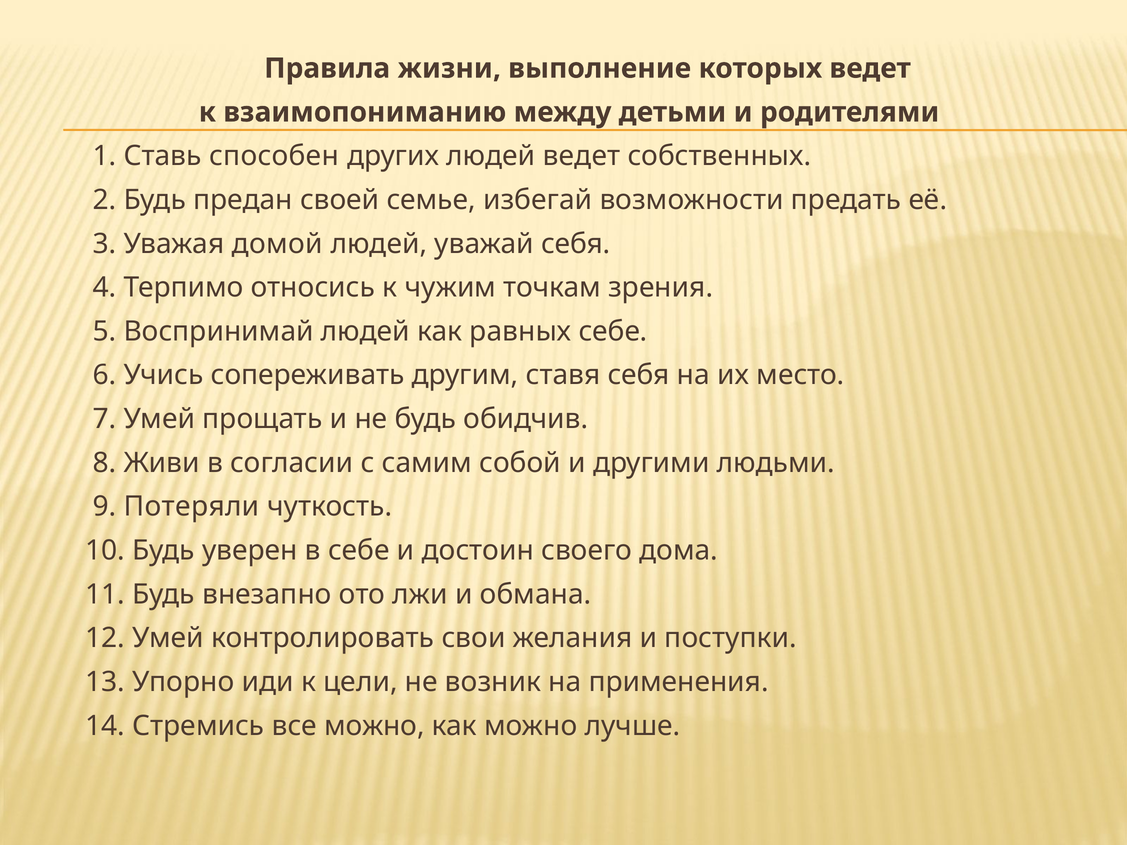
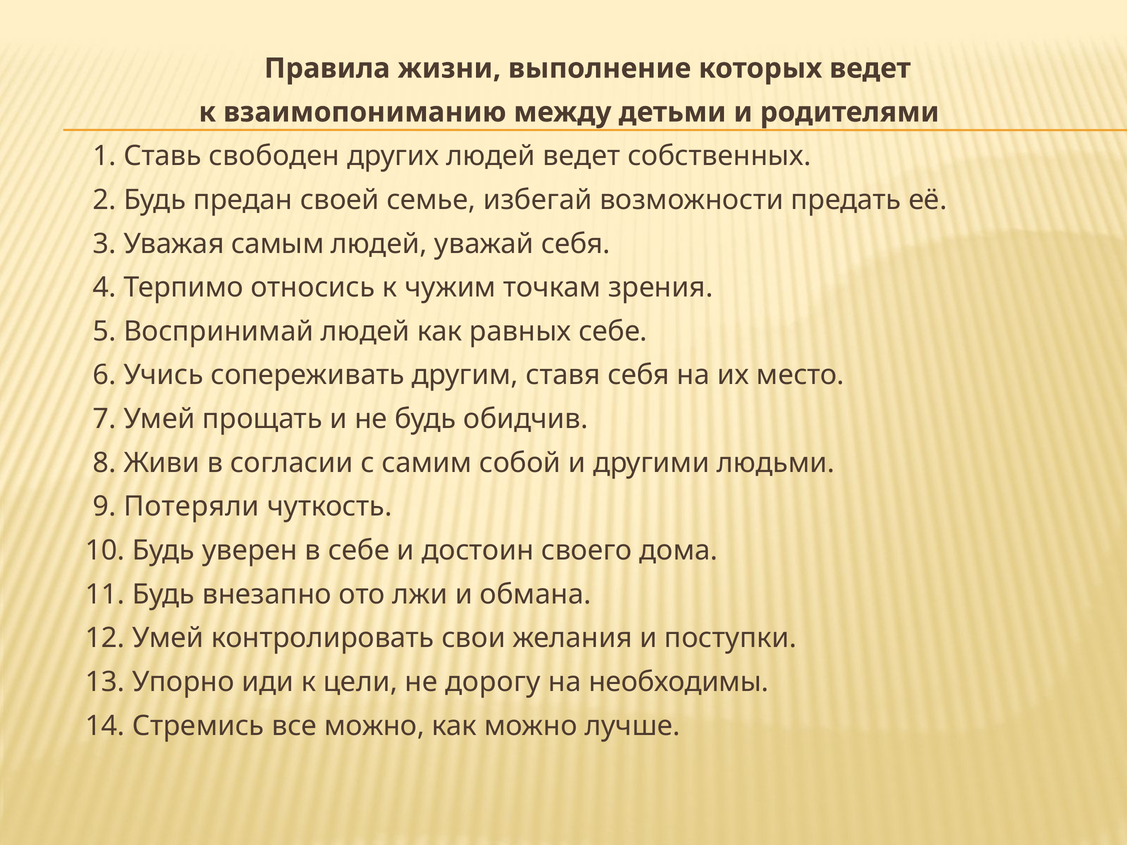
способен: способен -> свободен (274, 156)
домой: домой -> самым (278, 244)
возник: возник -> дорогу (493, 682)
применения: применения -> необходимы (679, 682)
